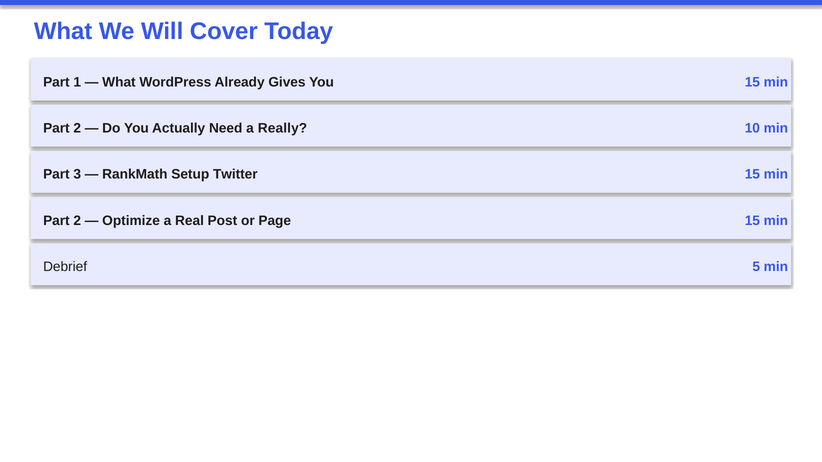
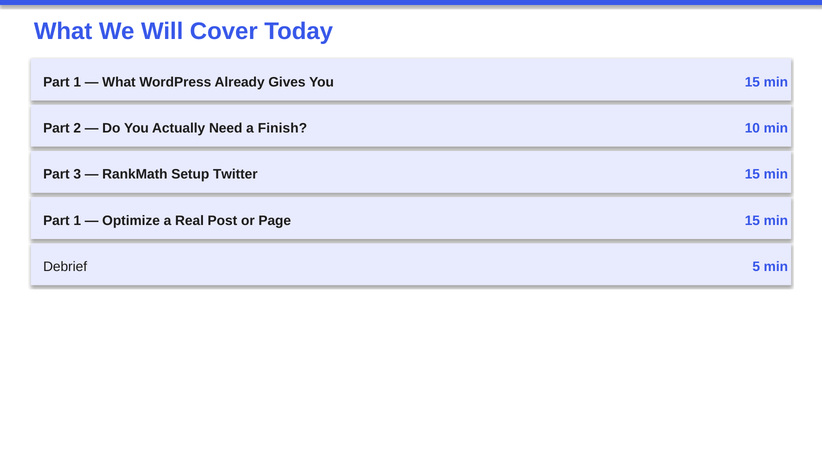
Really: Really -> Finish (282, 128)
2: 2 -> 1 (77, 221)
